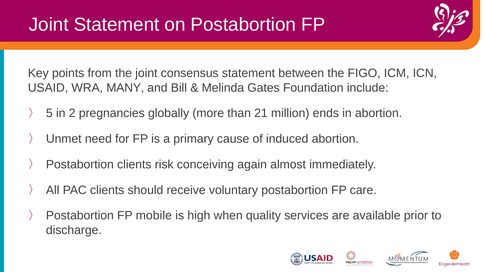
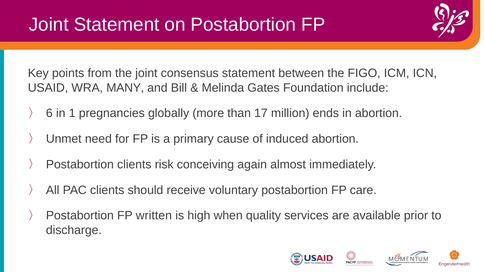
5: 5 -> 6 (49, 113)
2: 2 -> 1 (72, 113)
21: 21 -> 17 (261, 113)
mobile: mobile -> written (154, 216)
